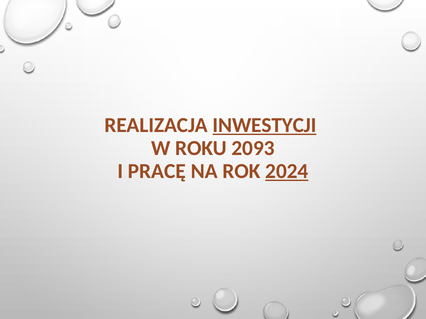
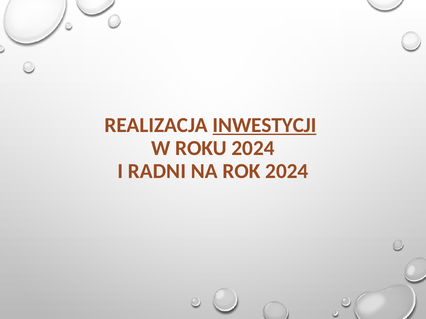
ROKU 2093: 2093 -> 2024 (253, 148)
PRACĘ: PRACĘ -> RADNI (157, 171)
2024 underline: present -> none (287, 171)
